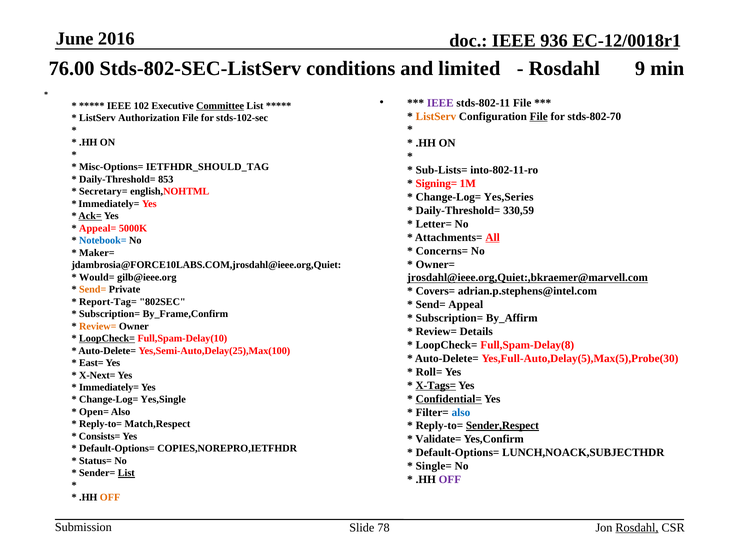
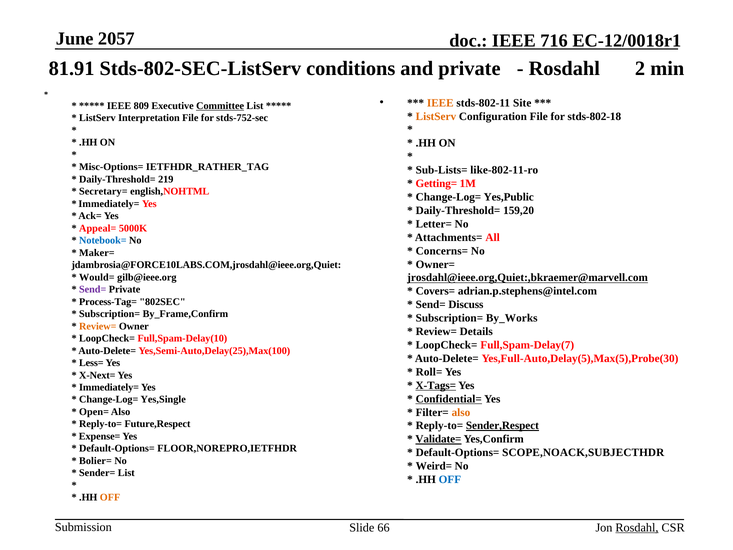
2016: 2016 -> 2057 (116, 39)
936: 936 -> 716 (554, 41)
76.00: 76.00 -> 81.91 (72, 69)
and limited: limited -> private (469, 69)
9: 9 -> 2 (640, 69)
IEEE colour: purple -> orange (440, 103)
stds-802-11 File: File -> Site (522, 103)
102: 102 -> 809 (141, 106)
File underline: present -> none (539, 116)
stds-802-70: stds-802-70 -> stds-802-18 (594, 116)
Authorization: Authorization -> Interpretation (149, 118)
stds-102-sec: stds-102-sec -> stds-752-sec (242, 118)
IETFHDR_SHOULD_TAG: IETFHDR_SHOULD_TAG -> IETFHDR_RATHER_TAG (208, 167)
into-802-11-ro: into-802-11-ro -> like-802-11-ro (504, 170)
853: 853 -> 219 (166, 179)
Signing=: Signing= -> Getting= (436, 184)
Yes,Series: Yes,Series -> Yes,Public (509, 197)
330,59: 330,59 -> 159,20 (519, 210)
Ack= underline: present -> none (90, 216)
All underline: present -> none (493, 237)
Send= colour: orange -> purple (93, 289)
Report-Tag=: Report-Tag= -> Process-Tag= (108, 302)
Appeal: Appeal -> Discuss (466, 305)
By_Affirm: By_Affirm -> By_Works (512, 318)
LoopCheck= underline: present -> none (107, 338)
Full,Spam-Delay(8: Full,Spam-Delay(8 -> Full,Spam-Delay(7 (527, 345)
East=: East= -> Less= (91, 363)
also colour: blue -> orange (461, 412)
Match,Respect: Match,Respect -> Future,Respect (157, 424)
Consists=: Consists= -> Expense= (100, 436)
Validate= underline: none -> present (438, 439)
COPIES,NOREPRO,IETFHDR: COPIES,NOREPRO,IETFHDR -> FLOOR,NOREPRO,IETFHDR (227, 448)
LUNCH,NOACK,SUBJECTHDR: LUNCH,NOACK,SUBJECTHDR -> SCOPE,NOACK,SUBJECTHDR (583, 452)
Status=: Status= -> Bolier= (95, 461)
Single=: Single= -> Weird= (434, 466)
List underline: present -> none (126, 473)
OFF colour: purple -> blue (450, 479)
78: 78 -> 66 (384, 527)
